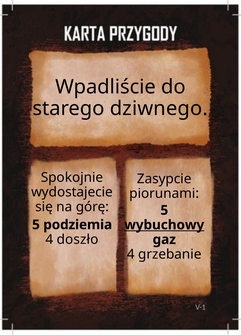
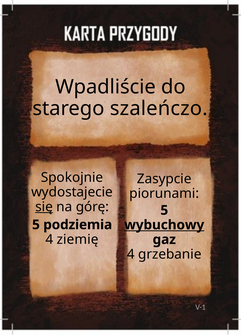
dziwnego: dziwnego -> szaleńczo (159, 109)
się underline: none -> present (44, 207)
doszło: doszło -> ziemię (78, 240)
